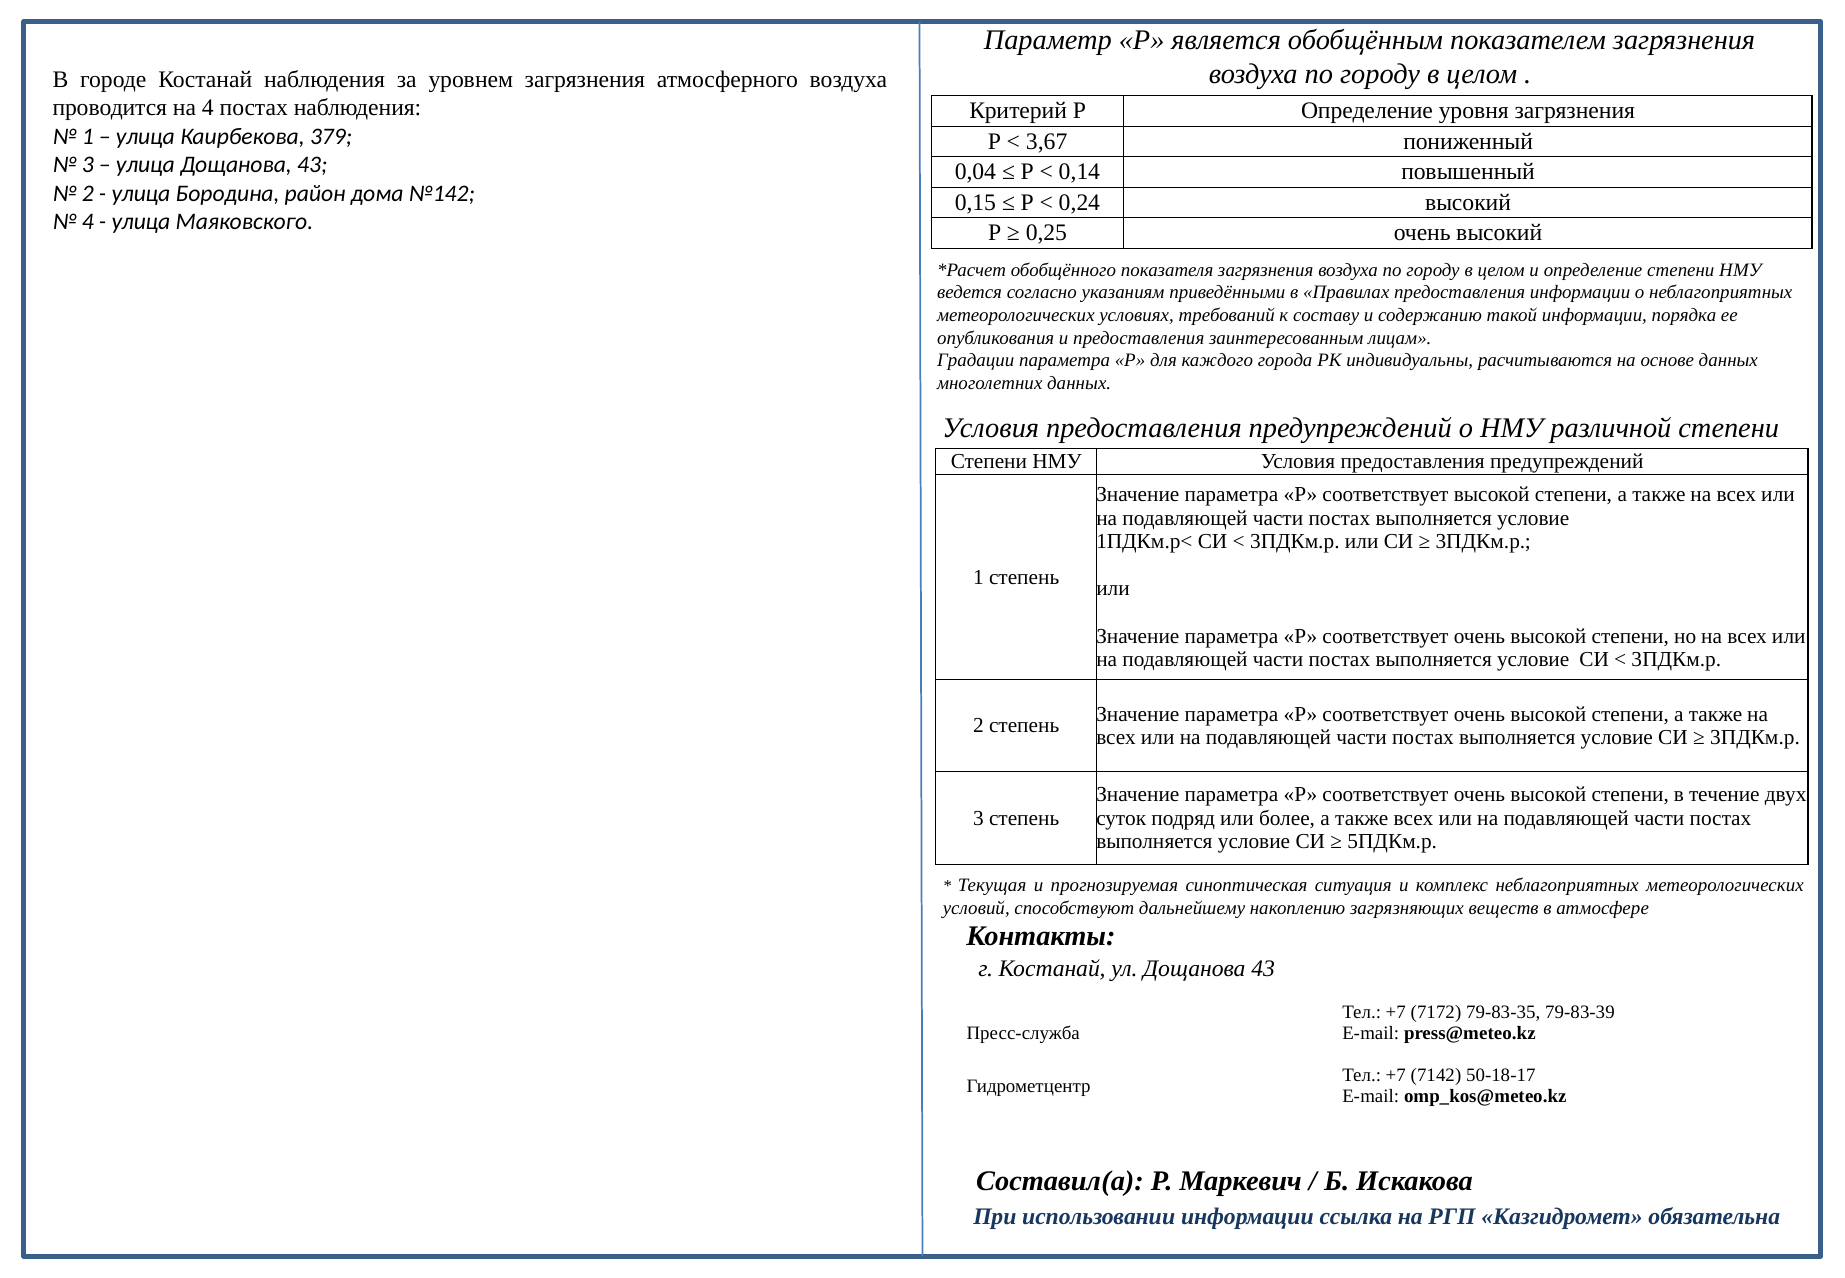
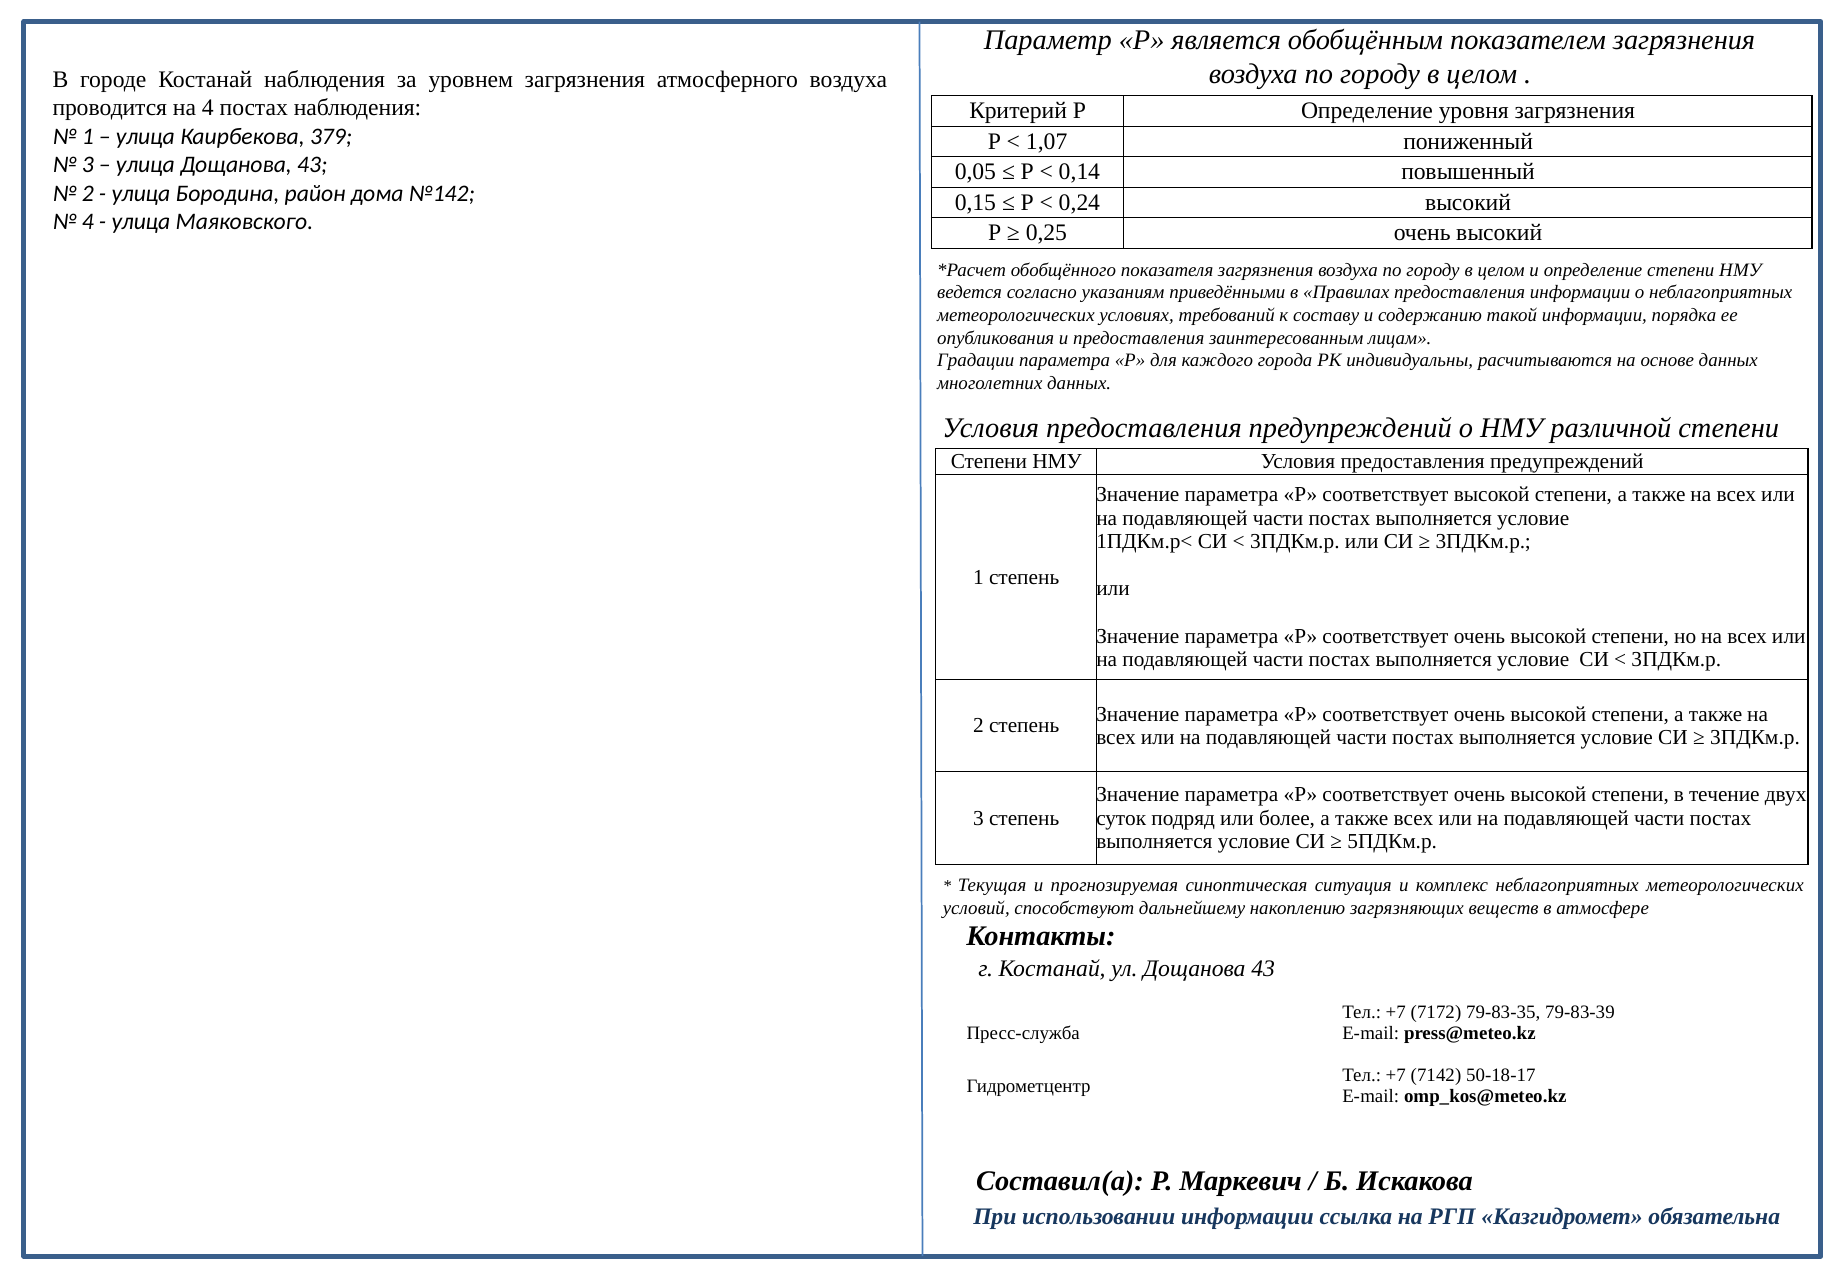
3,67: 3,67 -> 1,07 (1047, 141)
0,04: 0,04 -> 0,05 (975, 172)
